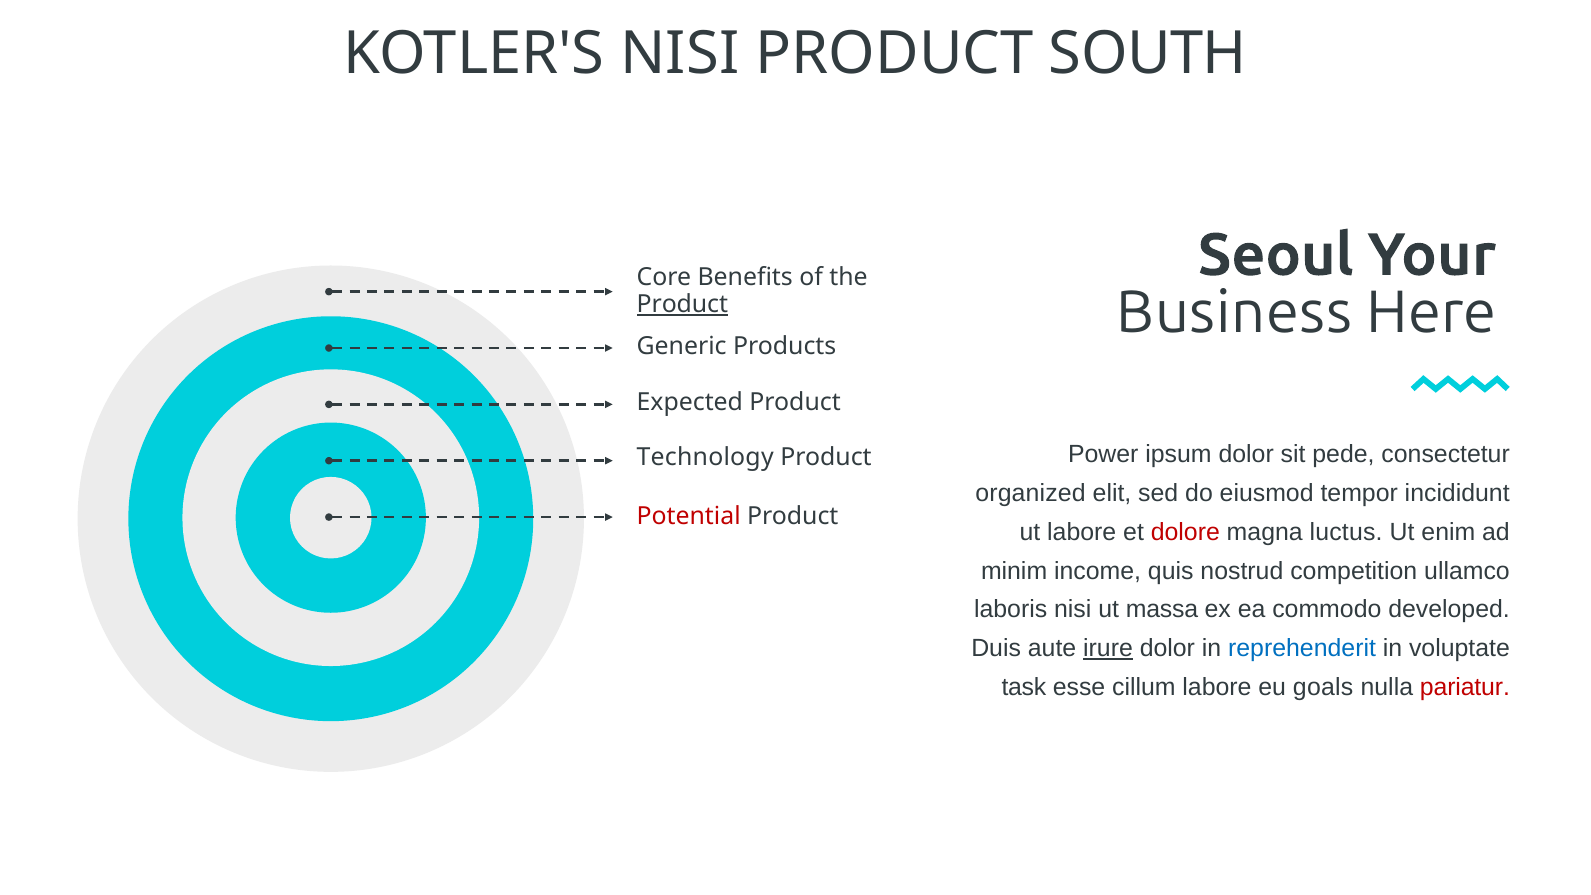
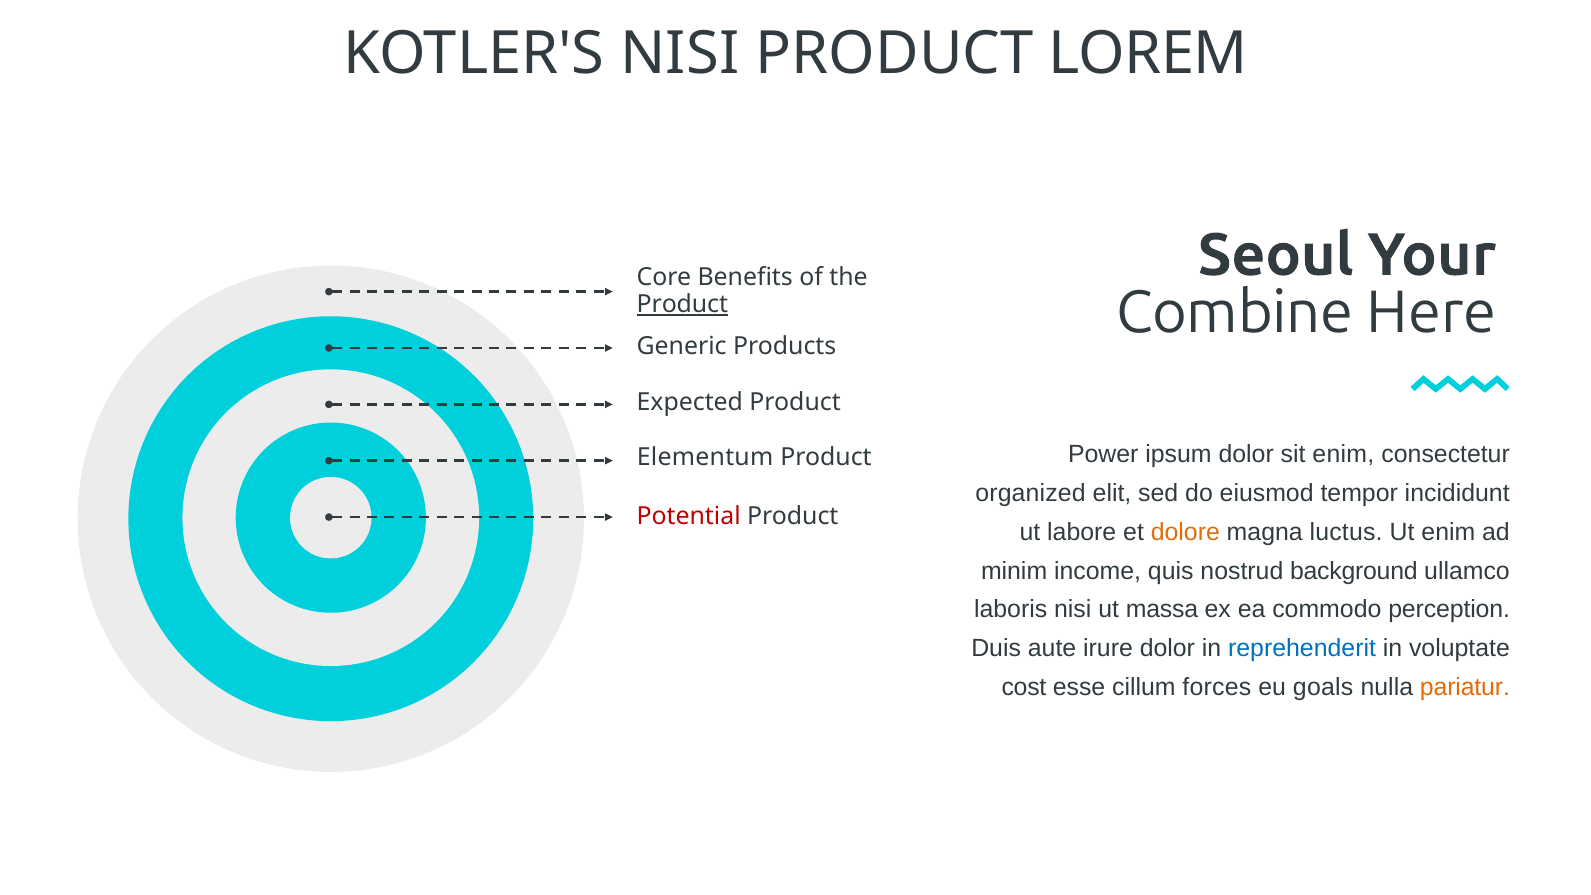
SOUTH: SOUTH -> LOREM (1148, 53)
Business: Business -> Combine (1235, 312)
sit pede: pede -> enim (1343, 455)
Technology: Technology -> Elementum (705, 458)
dolore colour: red -> orange (1185, 532)
competition: competition -> background (1354, 571)
developed: developed -> perception (1449, 610)
irure underline: present -> none (1108, 648)
task: task -> cost (1024, 687)
cillum labore: labore -> forces (1217, 687)
pariatur colour: red -> orange (1465, 687)
